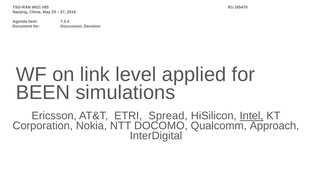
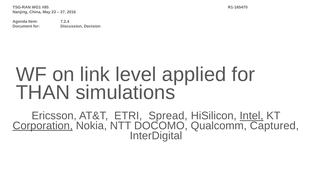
BEEN: BEEN -> THAN (43, 92)
Corporation underline: none -> present (43, 125)
Approach: Approach -> Captured (274, 125)
